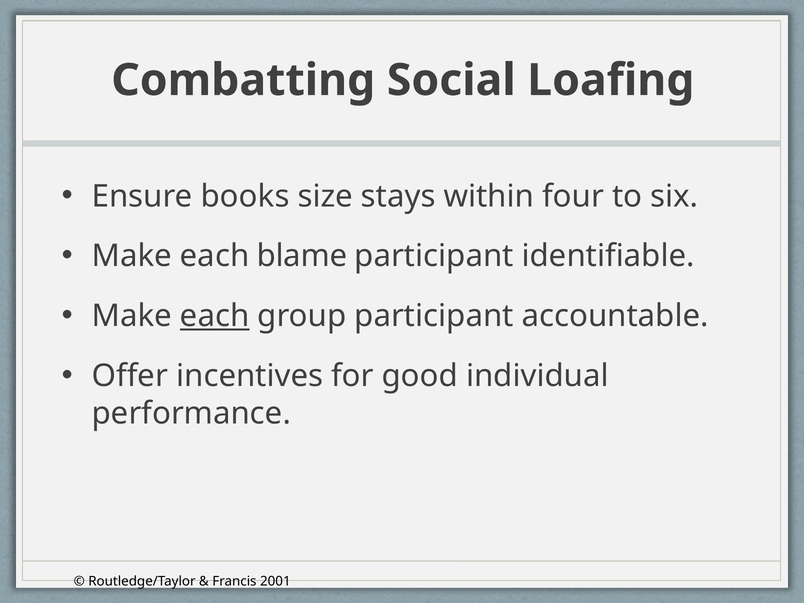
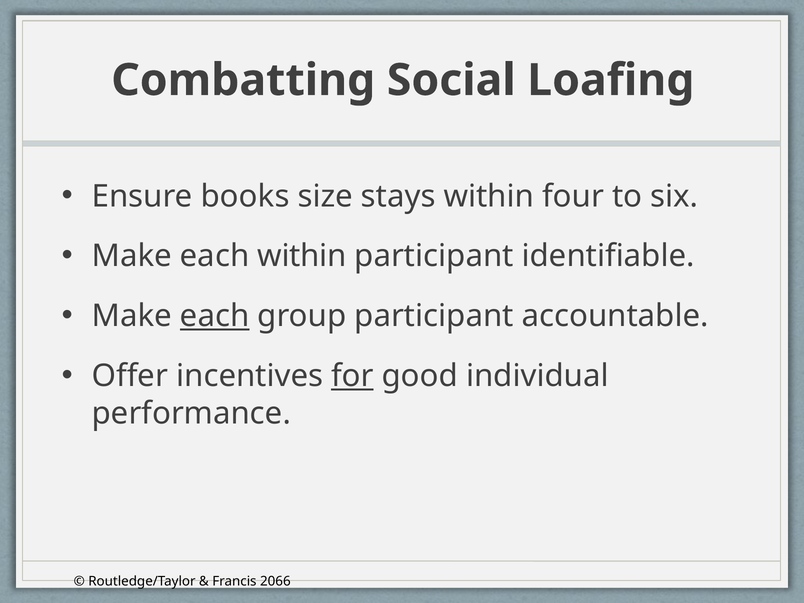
each blame: blame -> within (302, 256)
for underline: none -> present (352, 376)
2001: 2001 -> 2066 (275, 581)
